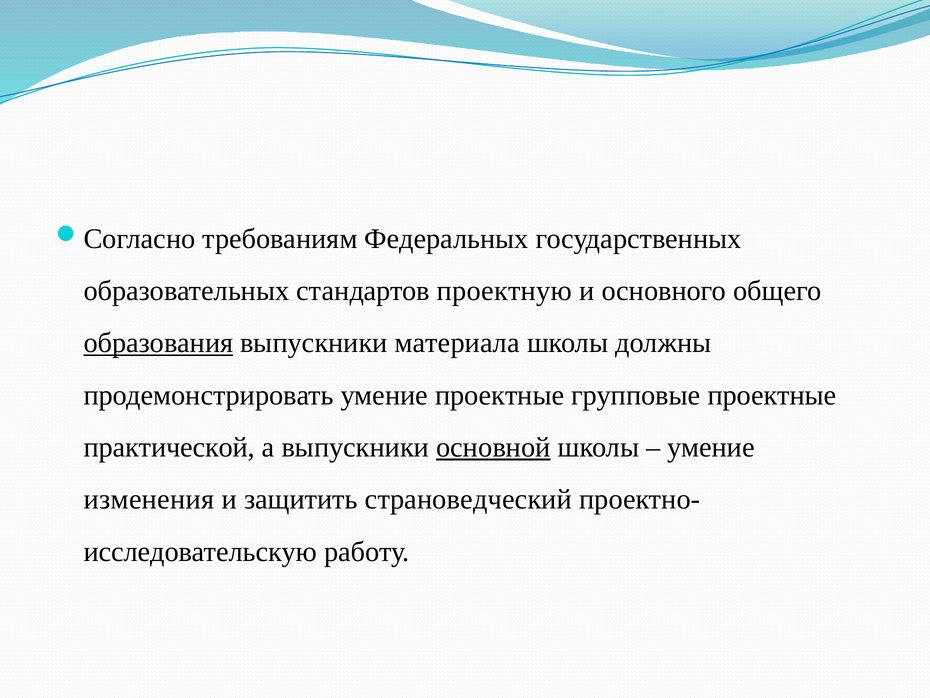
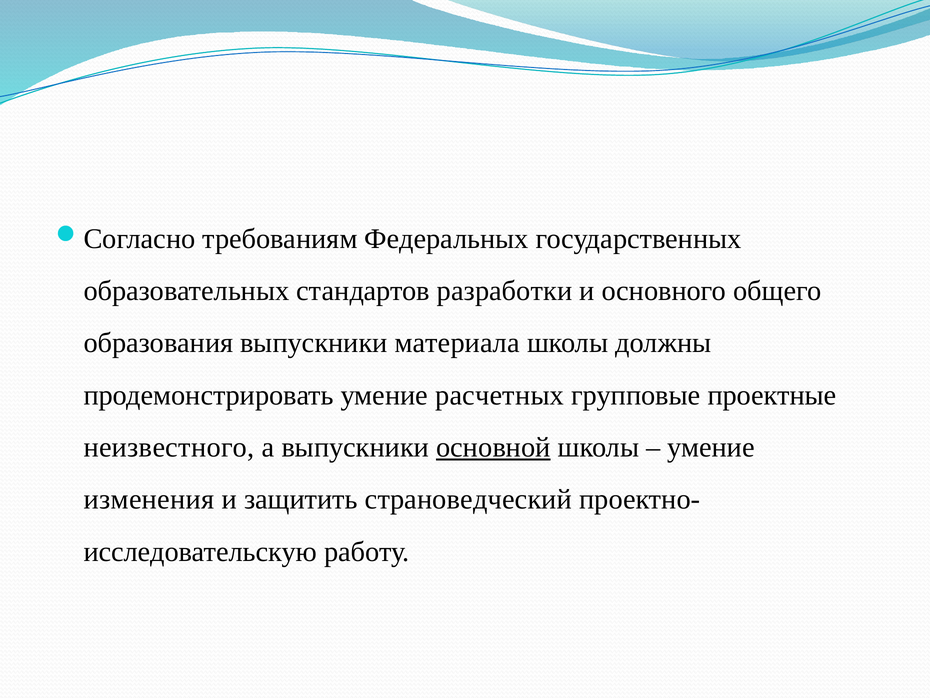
проектную: проектную -> разработки (505, 291)
образования underline: present -> none (158, 343)
умение проектные: проектные -> расчетных (500, 395)
практической: практической -> неизвестного (169, 447)
